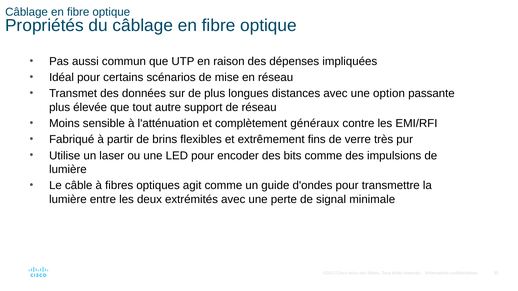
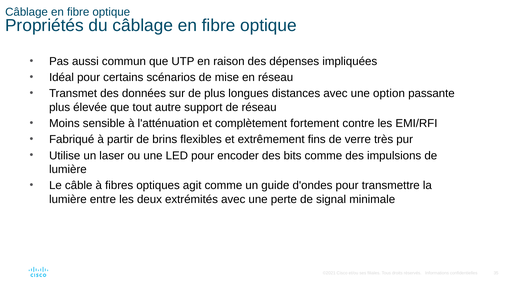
généraux: généraux -> fortement (315, 124)
